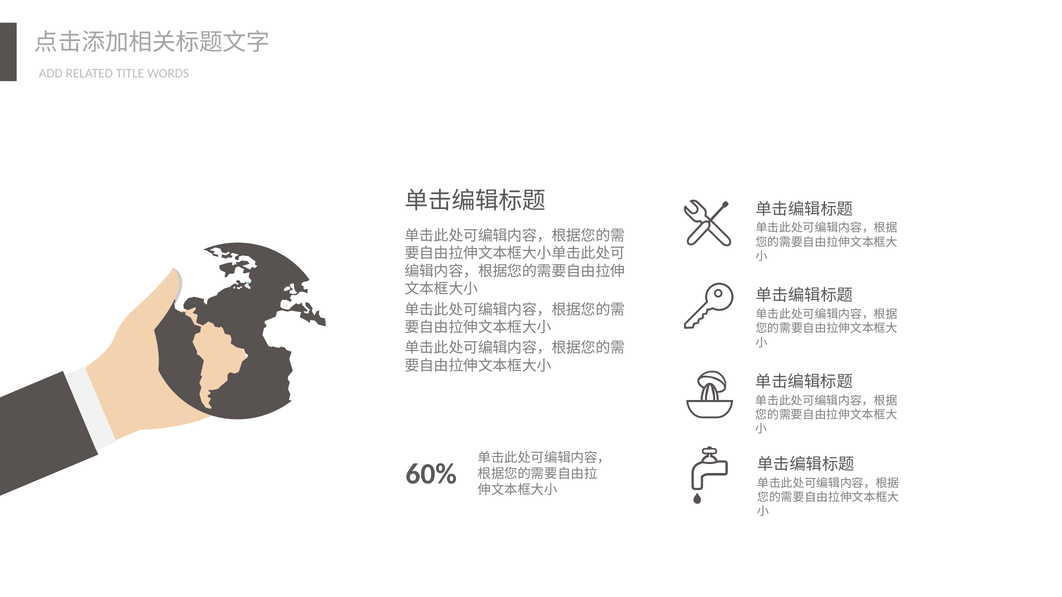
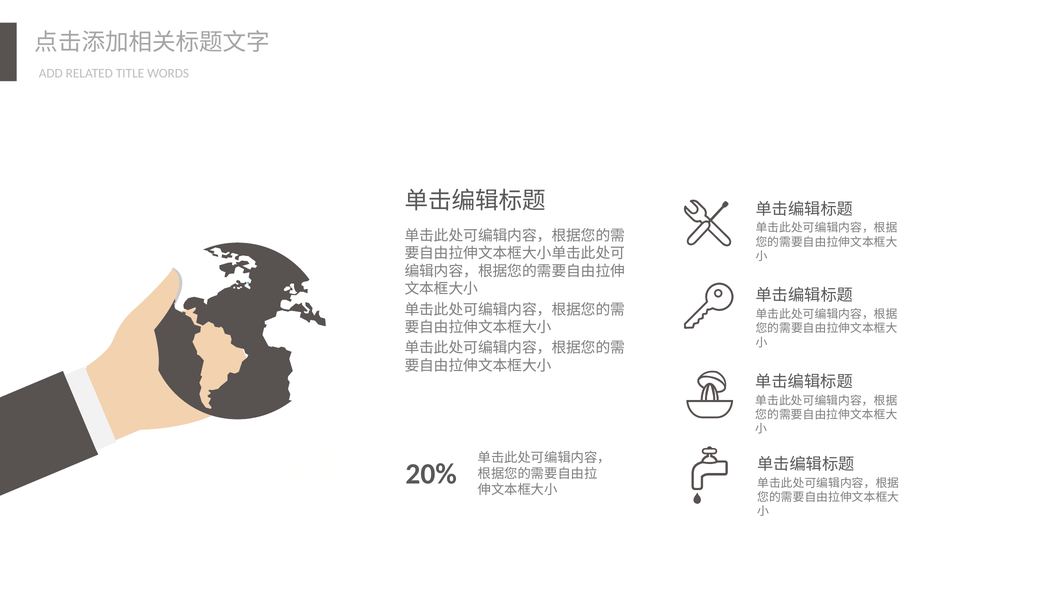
60%: 60% -> 20% (431, 475)
